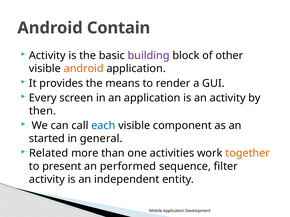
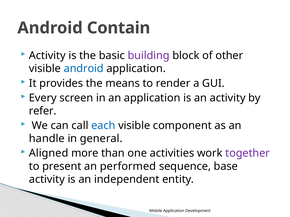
android colour: orange -> blue (84, 69)
then: then -> refer (43, 111)
started: started -> handle (47, 139)
Related: Related -> Aligned (49, 154)
together colour: orange -> purple (248, 154)
filter: filter -> base (226, 167)
